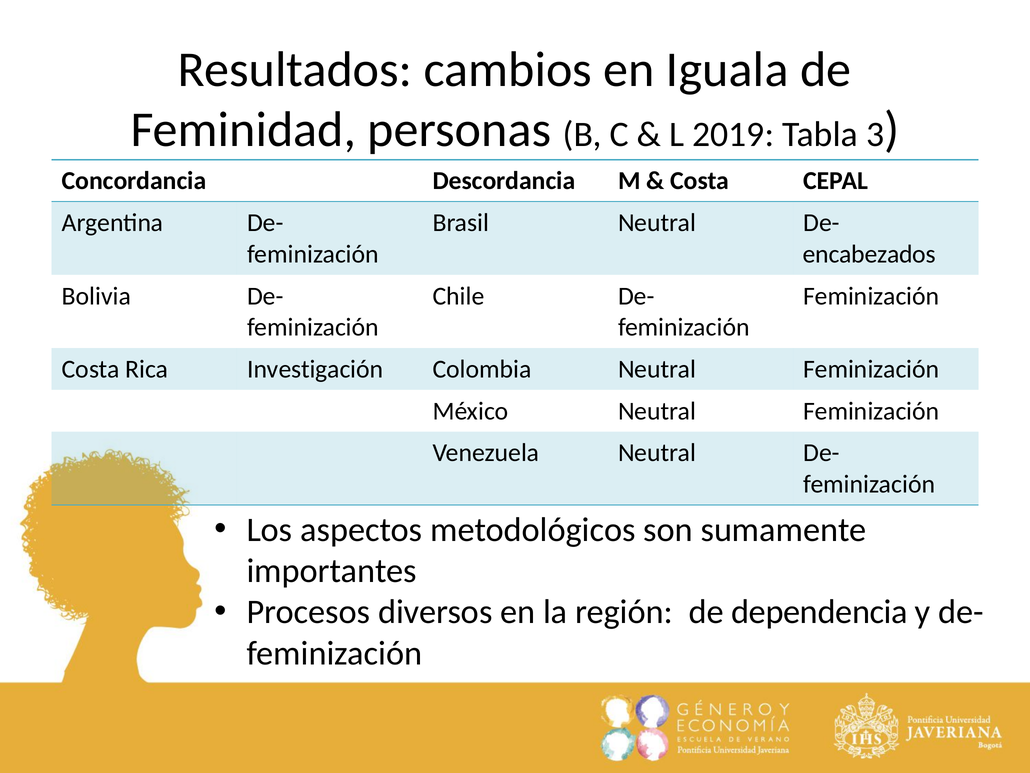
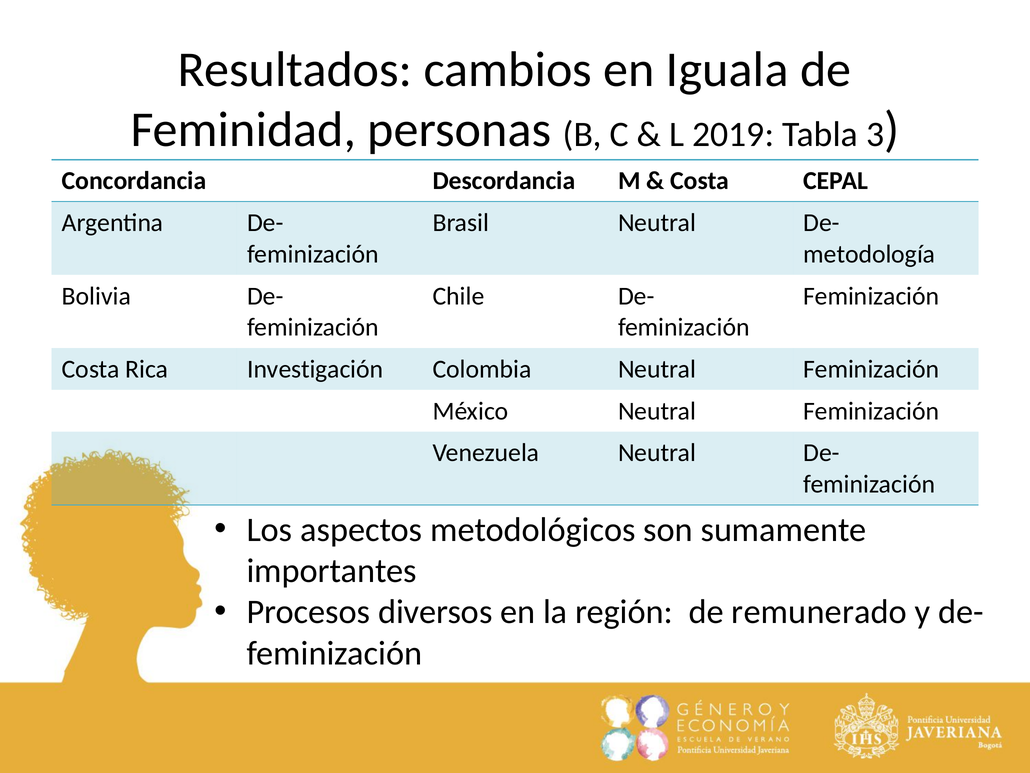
encabezados: encabezados -> metodología (869, 254)
dependencia: dependencia -> remunerado (819, 612)
